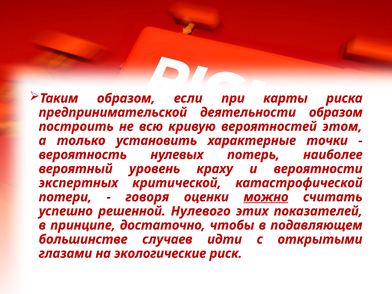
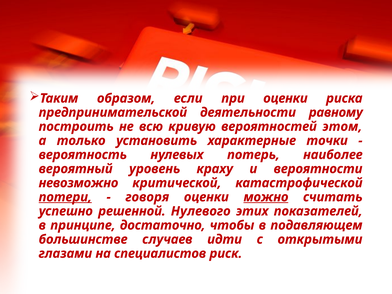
при карты: карты -> оценки (285, 98)
деятельности образом: образом -> равному (336, 112)
экспертных: экспертных -> невозможно (78, 183)
потери underline: none -> present (65, 197)
экологические: экологические -> специалистов (160, 253)
